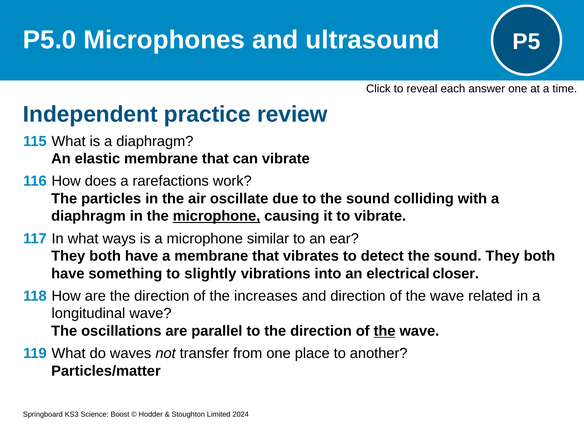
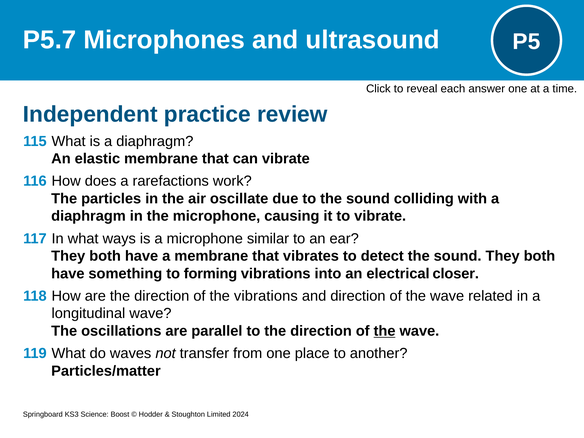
P5.0: P5.0 -> P5.7 (50, 40)
microphone underline: present -> none (217, 216)
slightly: slightly -> forming (211, 274)
the increases: increases -> vibrations (266, 296)
